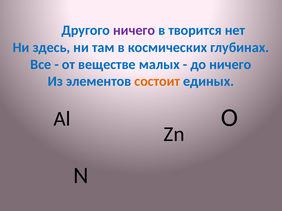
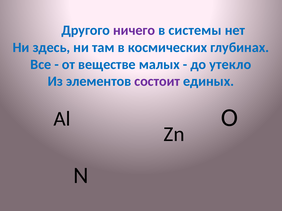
творится: творится -> системы (195, 30)
до ничего: ничего -> утекло (230, 65)
состоит colour: orange -> purple (157, 81)
